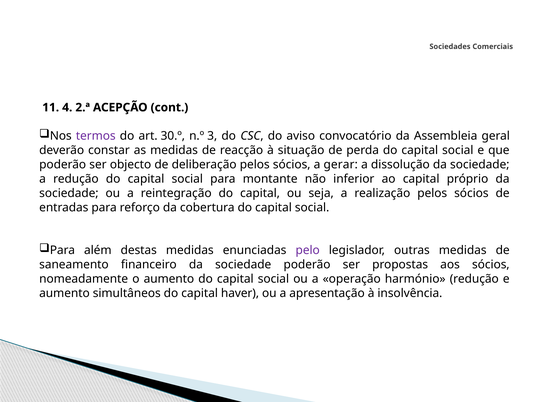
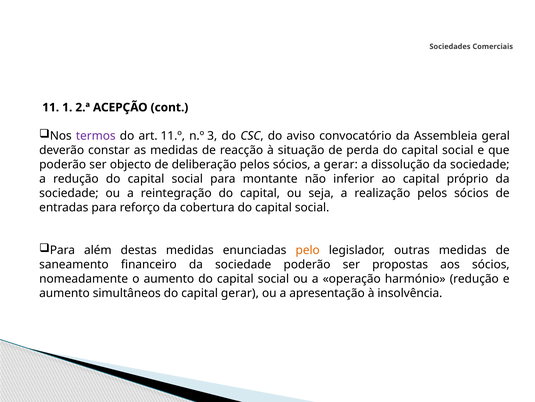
4: 4 -> 1 (67, 107)
30.º: 30.º -> 11.º (173, 136)
pelo colour: purple -> orange (308, 250)
capital haver: haver -> gerar (240, 293)
